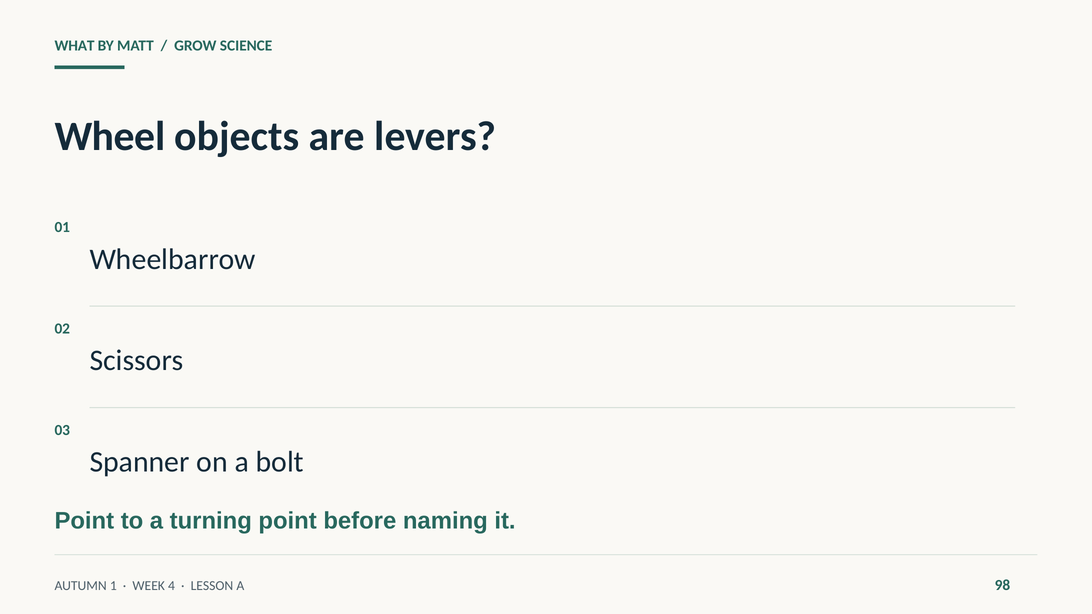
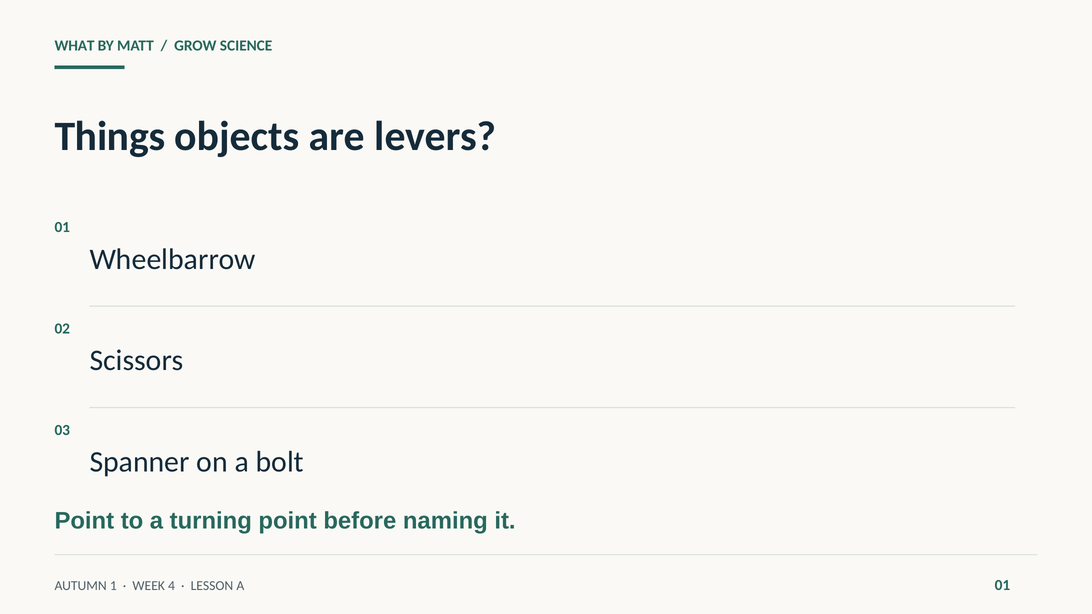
Wheel: Wheel -> Things (110, 136)
A 98: 98 -> 01 (1002, 585)
